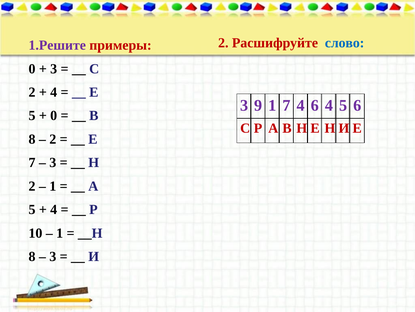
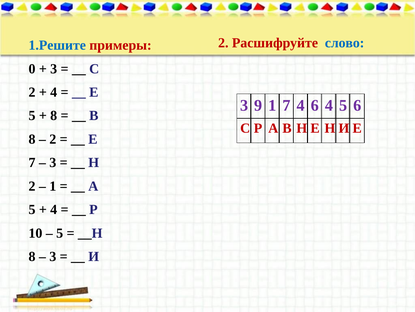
1.Решите colour: purple -> blue (57, 45)
0: 0 -> 8 (54, 115)
1: 1 -> 5 (60, 233)
